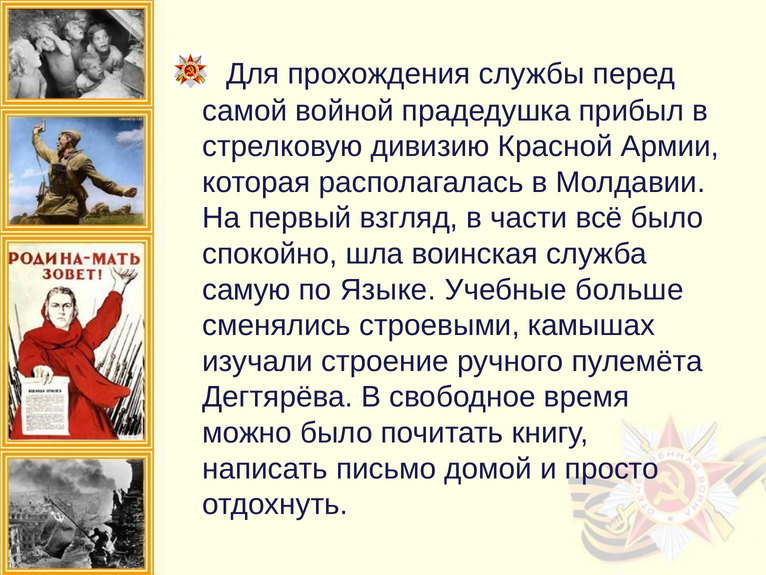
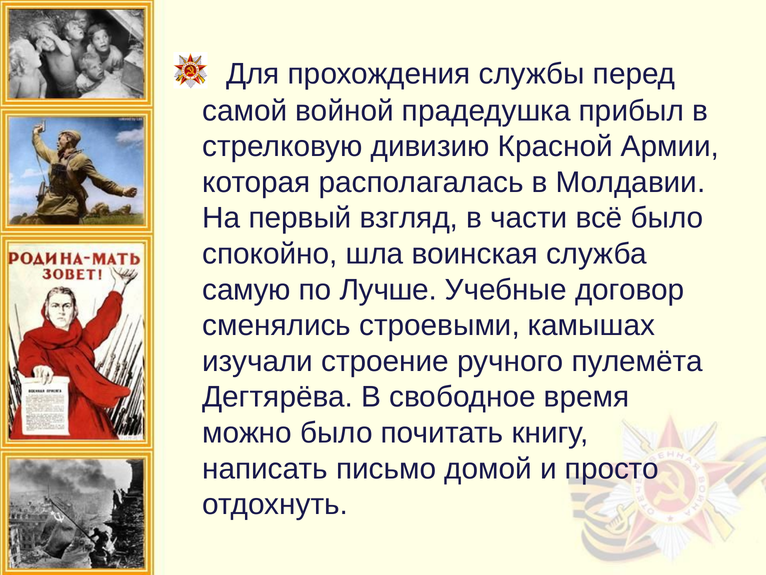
Языке: Языке -> Лучше (388, 289)
больше: больше -> договор (630, 289)
